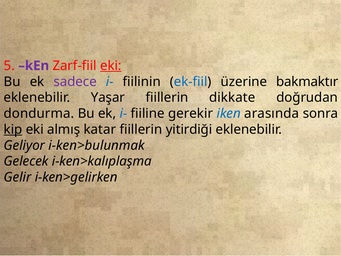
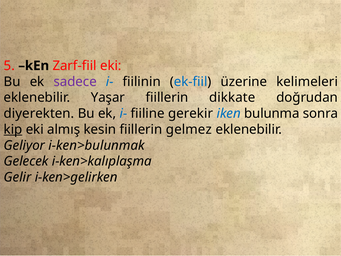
kEn colour: purple -> black (34, 66)
eki underline: present -> none (111, 66)
bakmaktır: bakmaktır -> kelimeleri (307, 82)
dondurma: dondurma -> diyerekten (39, 113)
arasında: arasında -> bulunma (272, 113)
katar: katar -> kesin (100, 129)
yitirdiği: yitirdiği -> gelmez (189, 129)
